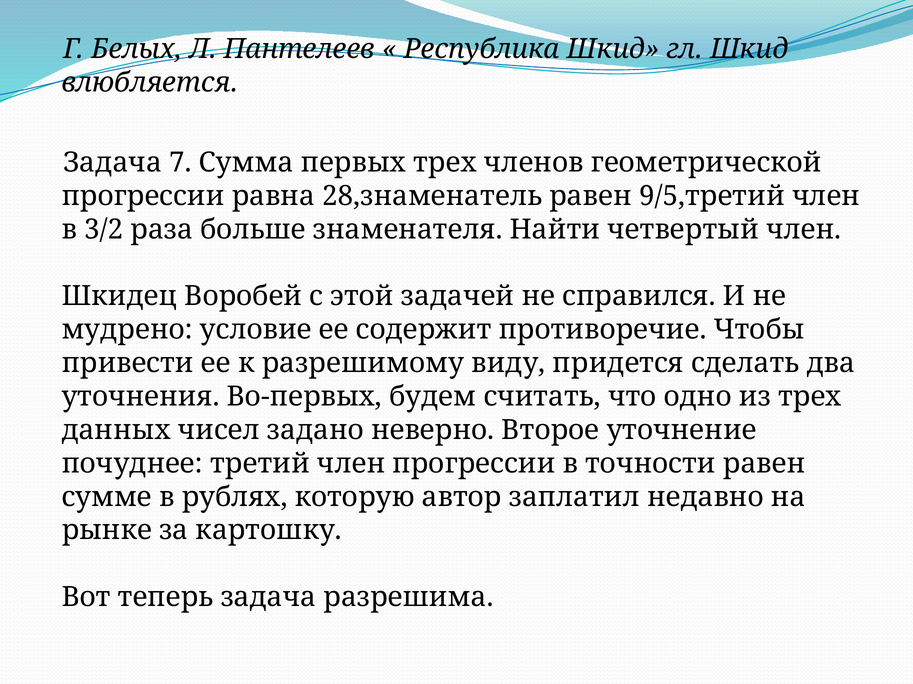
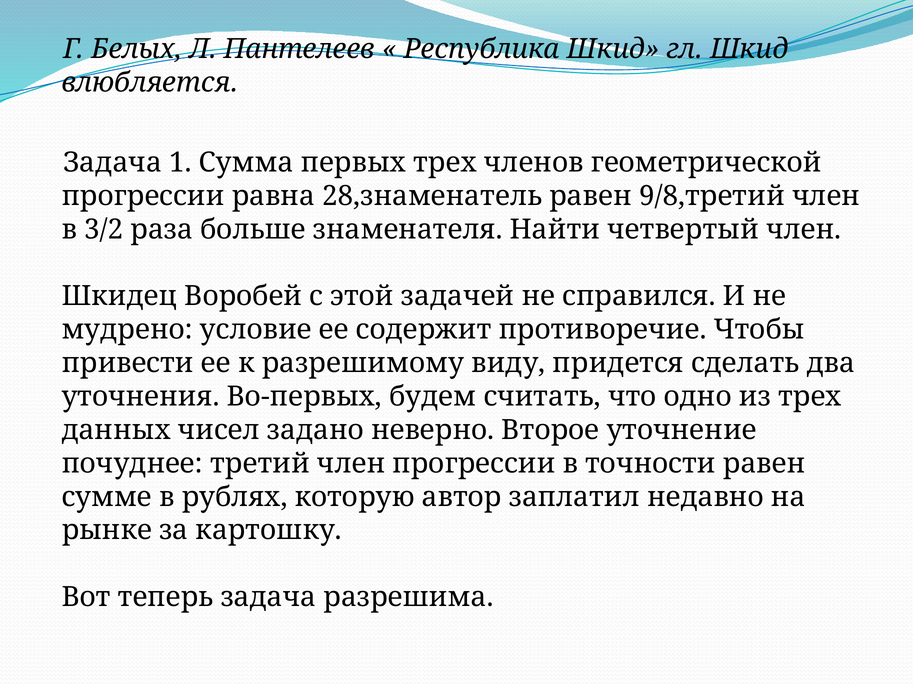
7: 7 -> 1 (180, 163)
9/5,третий: 9/5,третий -> 9/8,третий (712, 196)
